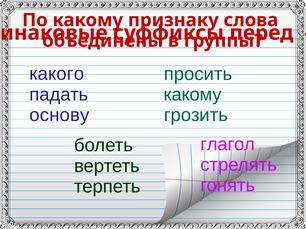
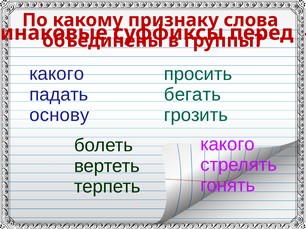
какому: какому -> бегать (192, 95)
глагол: глагол -> какого (227, 144)
